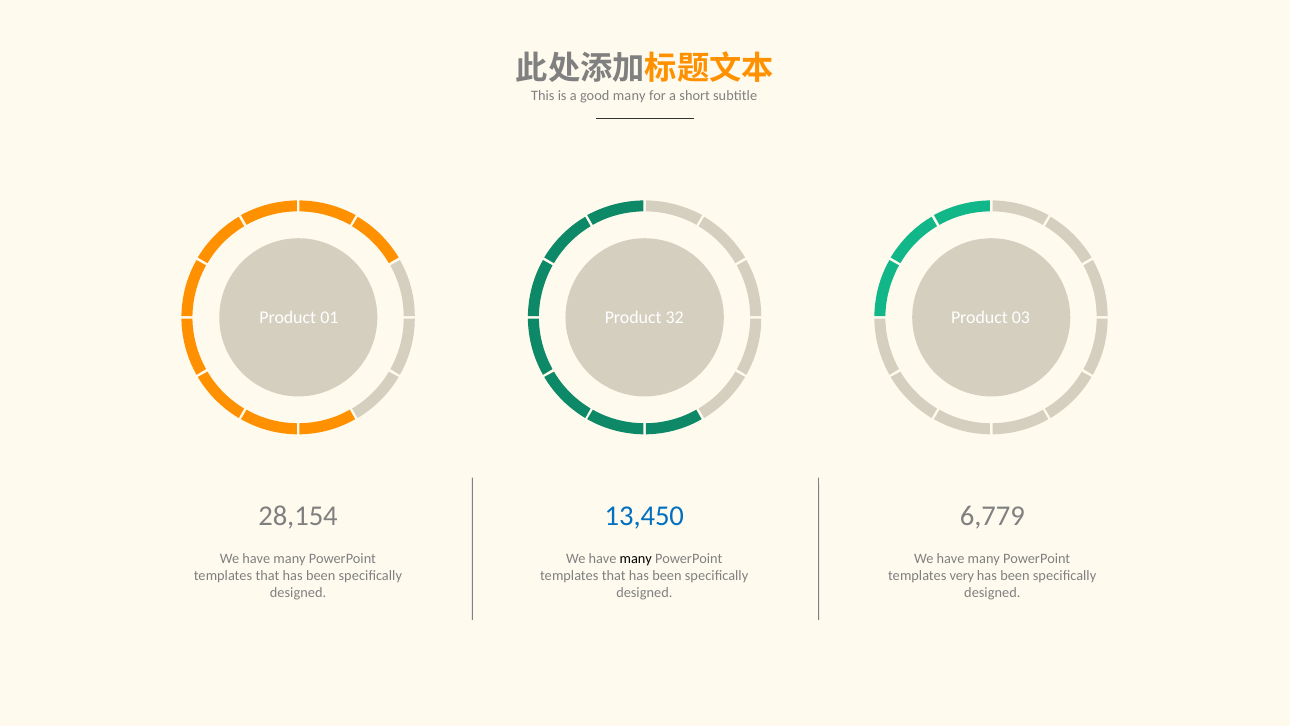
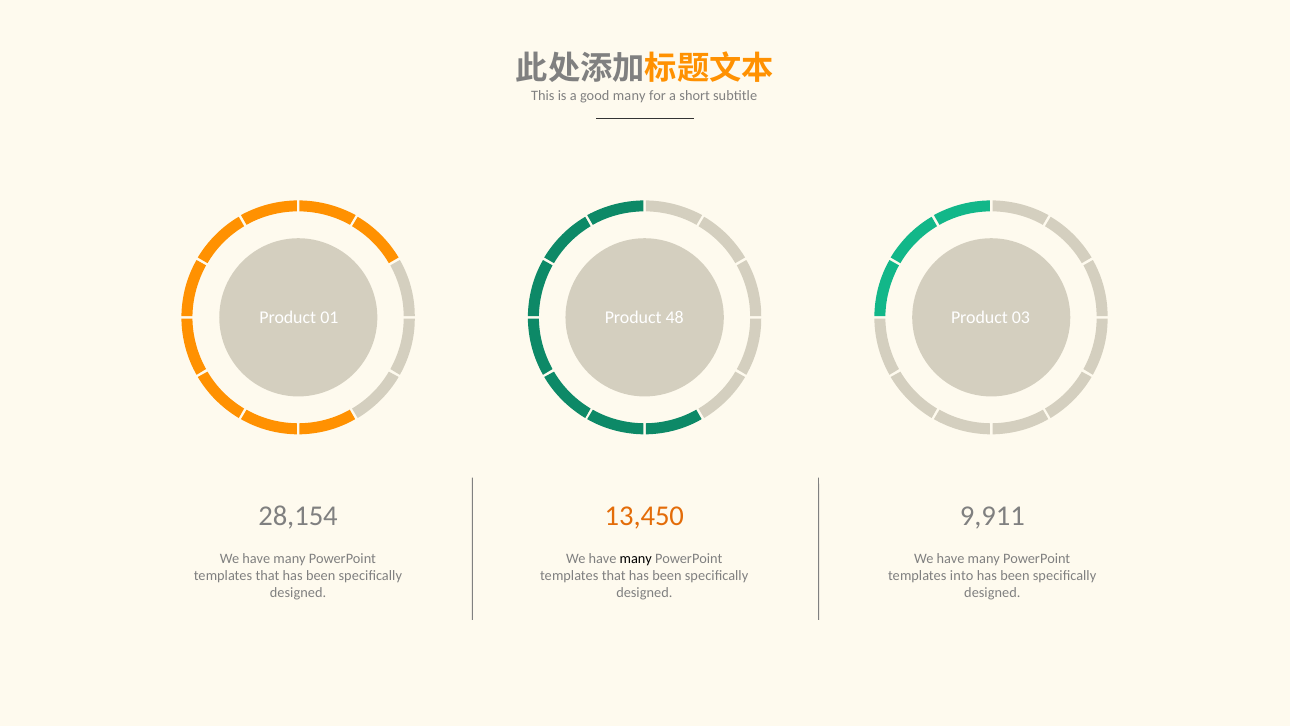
32: 32 -> 48 (675, 318)
13,450 colour: blue -> orange (644, 516)
6,779: 6,779 -> 9,911 (992, 516)
very: very -> into (962, 575)
